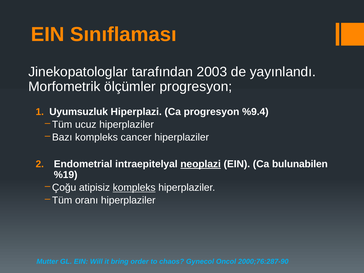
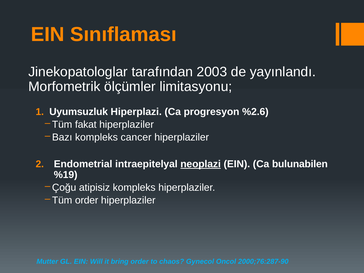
ölçümler progresyon: progresyon -> limitasyonu (196, 87)
%9.4: %9.4 -> %2.6 (255, 112)
ucuz: ucuz -> fakat (86, 125)
kompleks underline: present -> none (134, 188)
Tüm oranı: oranı -> order (87, 200)
